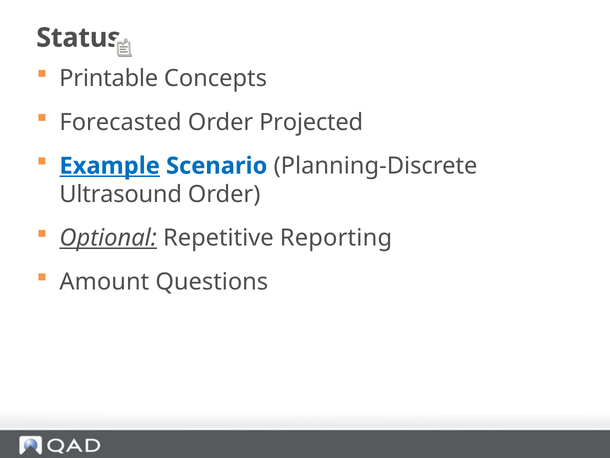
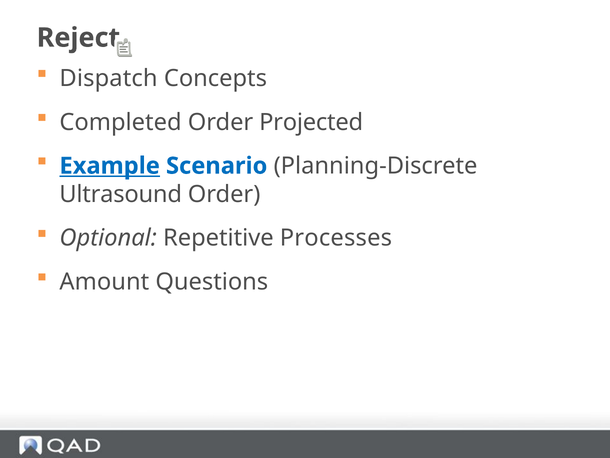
Status: Status -> Reject (78, 38)
Printable: Printable -> Dispatch (109, 78)
Forecasted: Forecasted -> Completed (121, 122)
Optional underline: present -> none (108, 238)
Reporting: Reporting -> Processes (336, 238)
